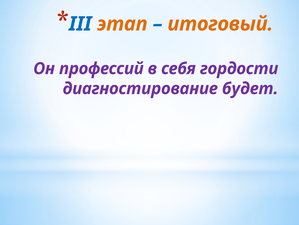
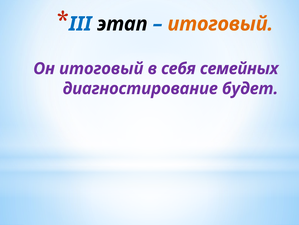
этап colour: orange -> black (122, 24)
Он профессий: профессий -> итоговый (101, 68)
гордости: гордости -> семейных (239, 68)
